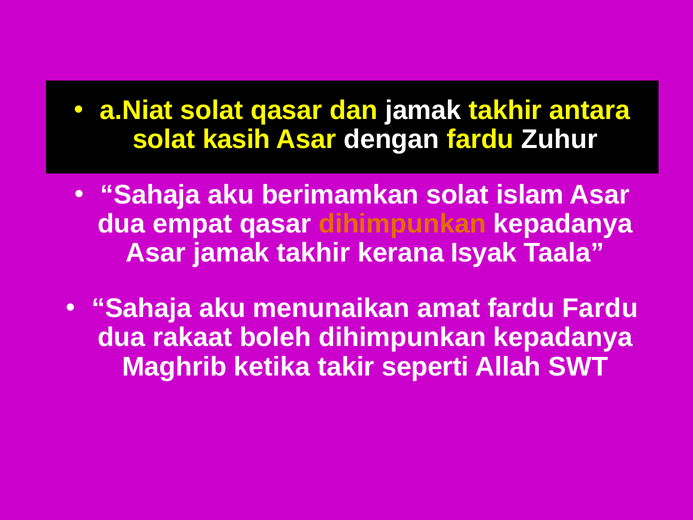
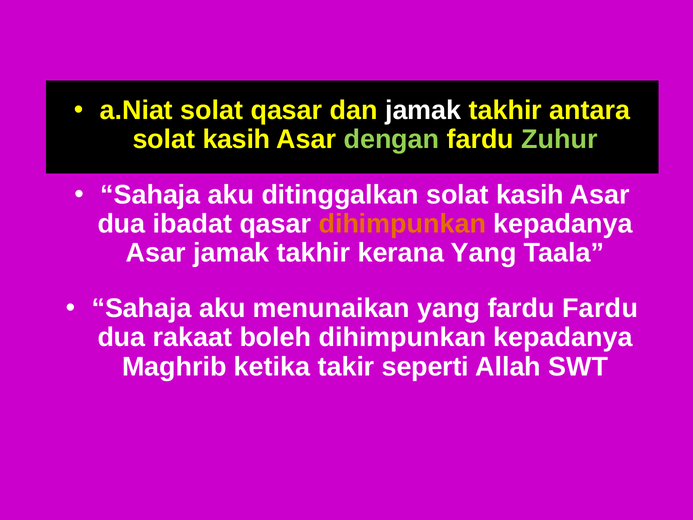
dengan colour: white -> light green (391, 139)
Zuhur colour: white -> light green (559, 139)
berimamkan: berimamkan -> ditinggalkan (340, 195)
islam: islam -> kasih (530, 195)
empat: empat -> ibadat (192, 224)
kerana Isyak: Isyak -> Yang (484, 253)
menunaikan amat: amat -> yang (449, 308)
